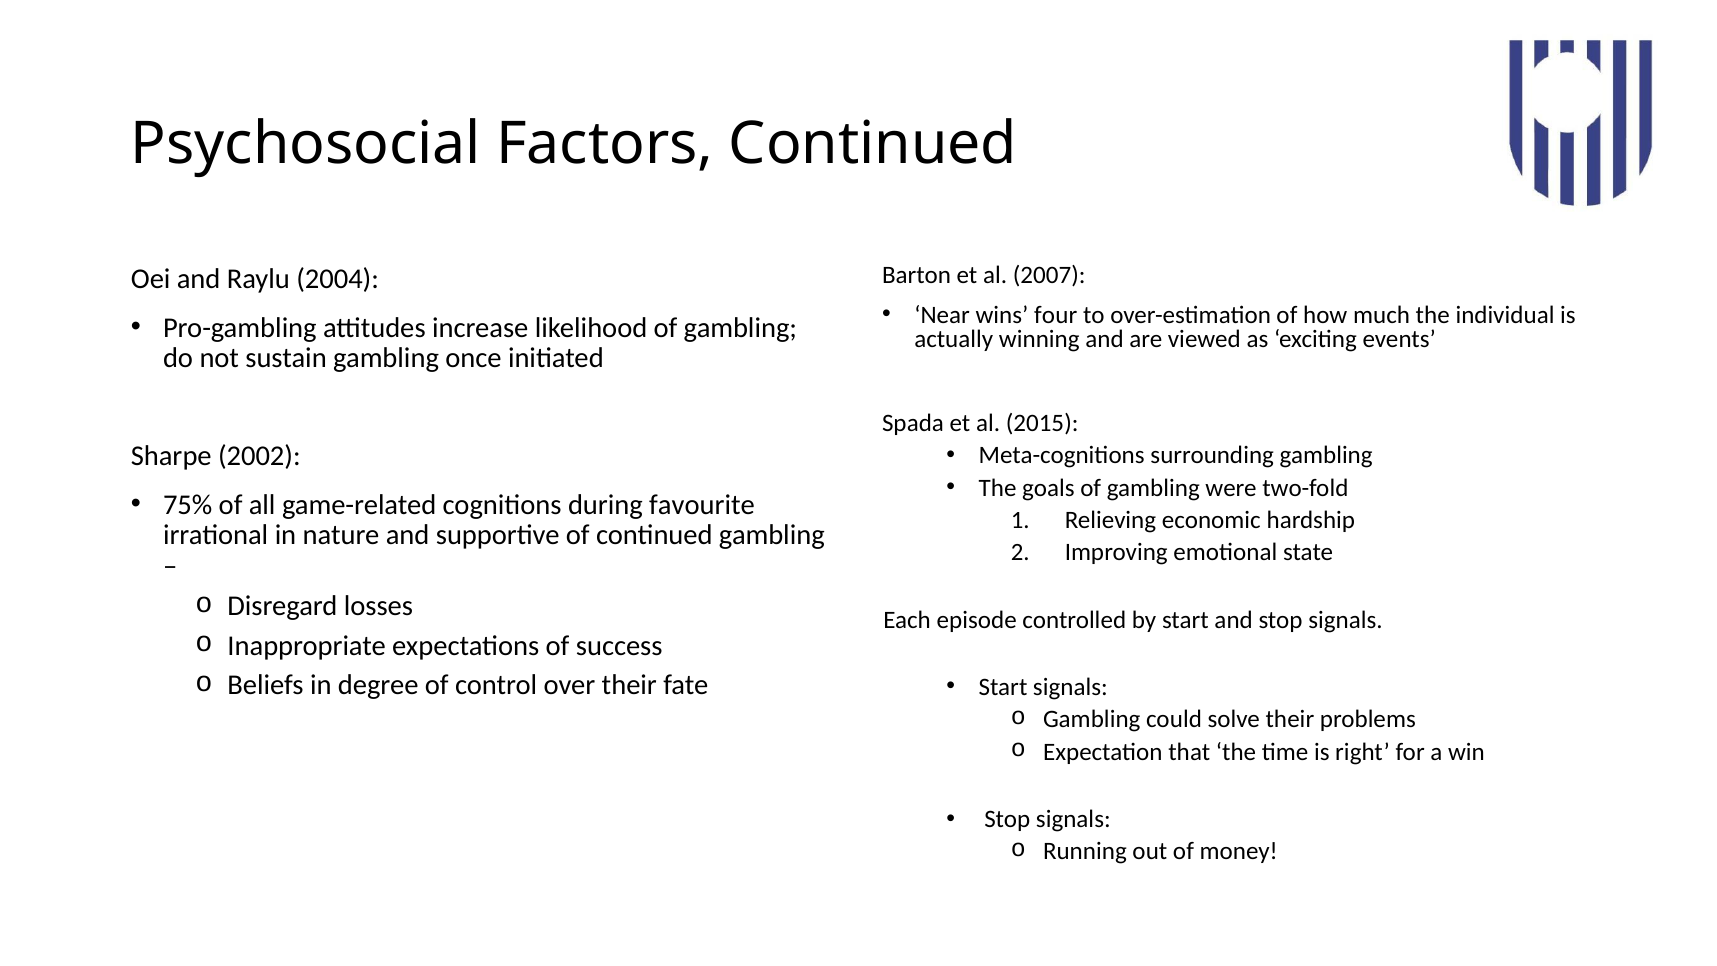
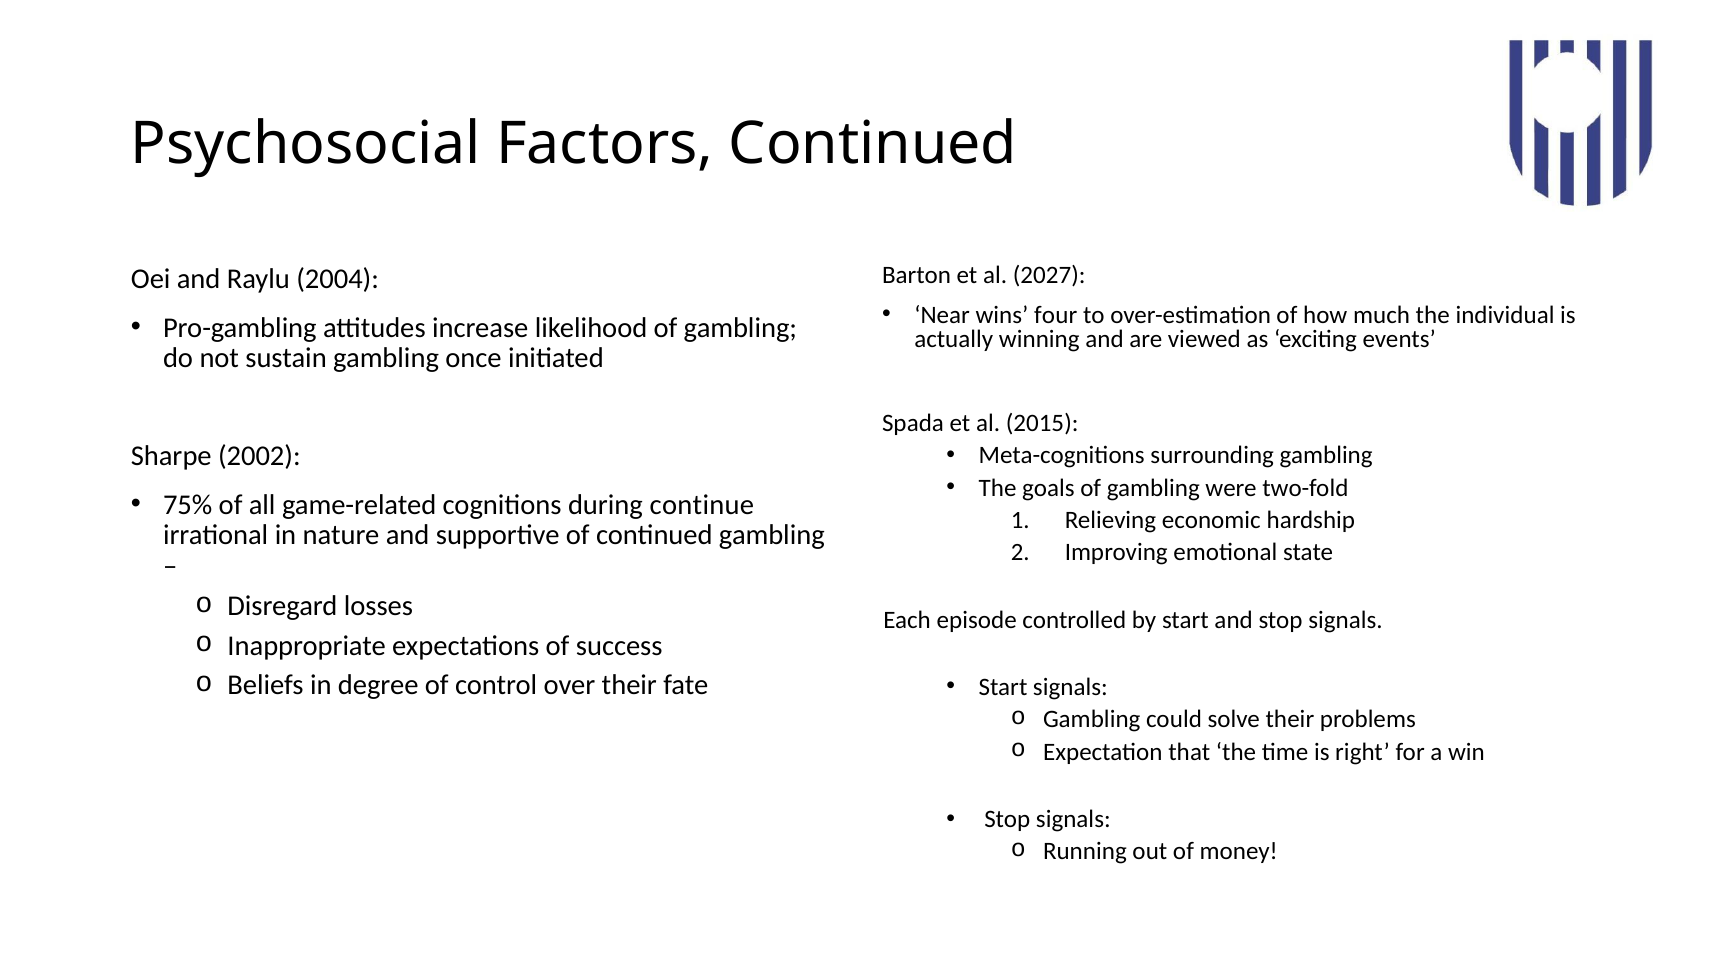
2007: 2007 -> 2027 (1049, 275)
favourite: favourite -> continue (702, 504)
